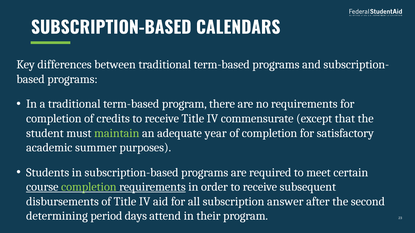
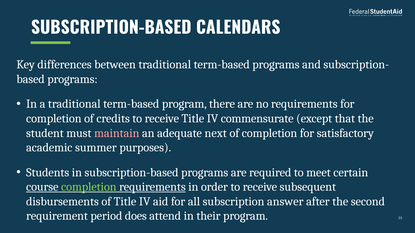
maintain colour: light green -> pink (117, 133)
year: year -> next (216, 133)
determining: determining -> requirement (57, 216)
days: days -> does (136, 216)
